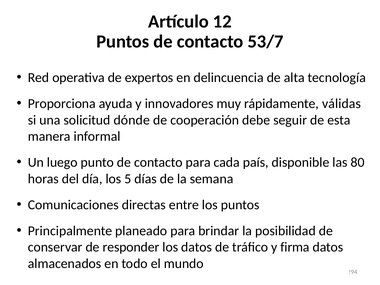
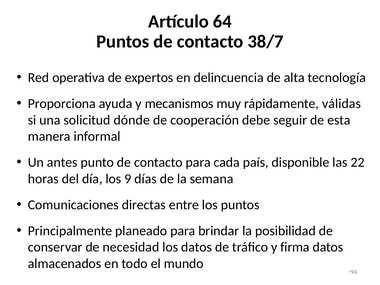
12: 12 -> 64 (222, 22)
53/7: 53/7 -> 38/7 (266, 42)
innovadores: innovadores -> mecanismos (179, 104)
luego: luego -> antes (62, 162)
80: 80 -> 22 (358, 162)
5: 5 -> 9 (128, 179)
responder: responder -> necesidad (131, 247)
